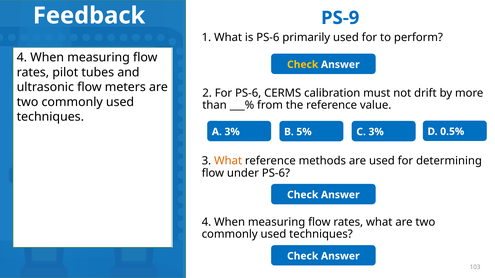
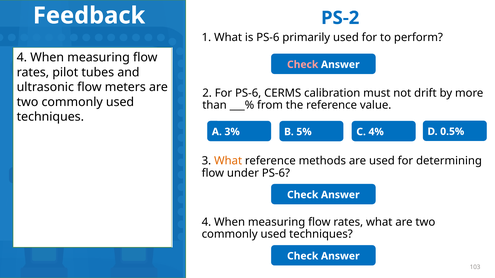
PS-9: PS-9 -> PS-2 (340, 18)
Check colour: yellow -> pink (303, 65)
C 3%: 3% -> 4% (376, 132)
